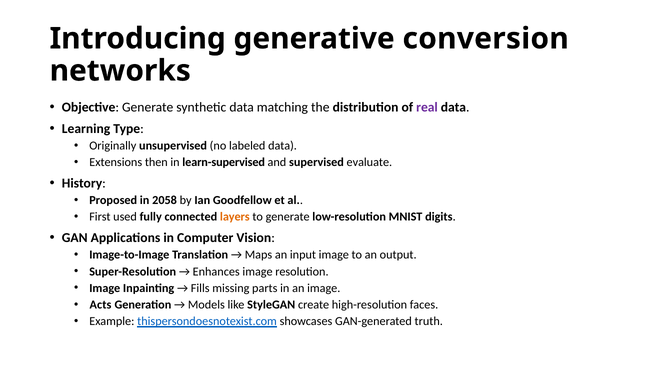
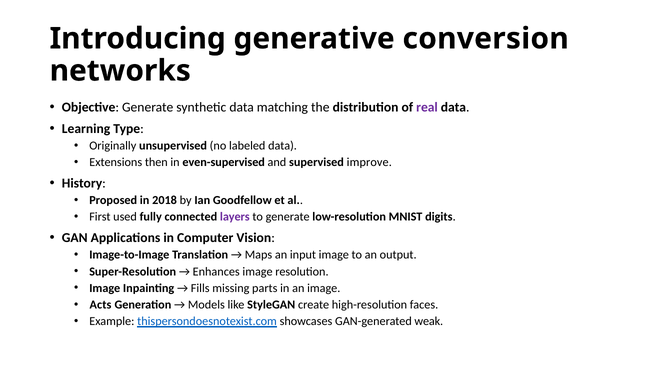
learn-supervised: learn-supervised -> even-supervised (224, 162)
evaluate: evaluate -> improve (369, 162)
2058: 2058 -> 2018 (165, 200)
layers colour: orange -> purple (235, 217)
truth: truth -> weak (429, 322)
